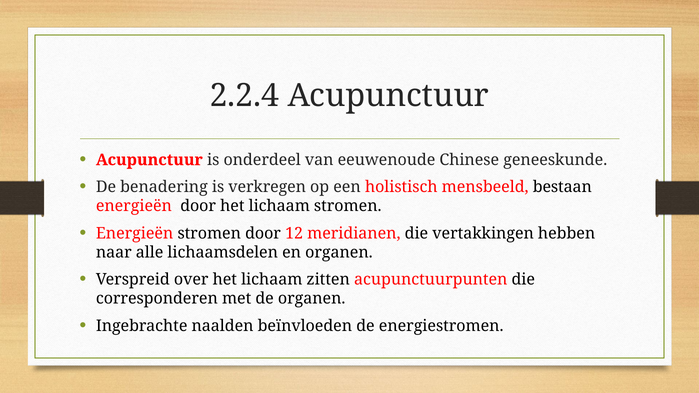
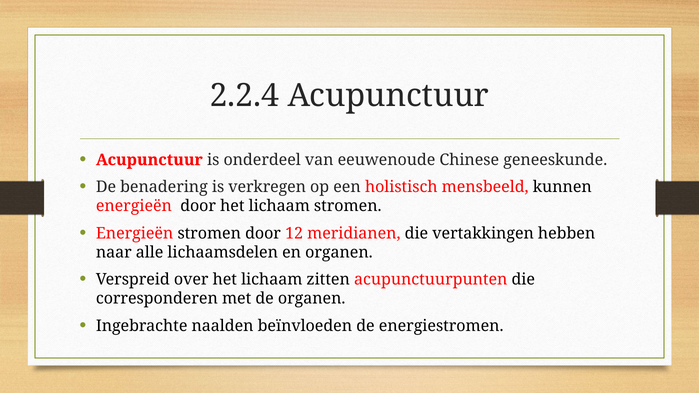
bestaan: bestaan -> kunnen (562, 187)
